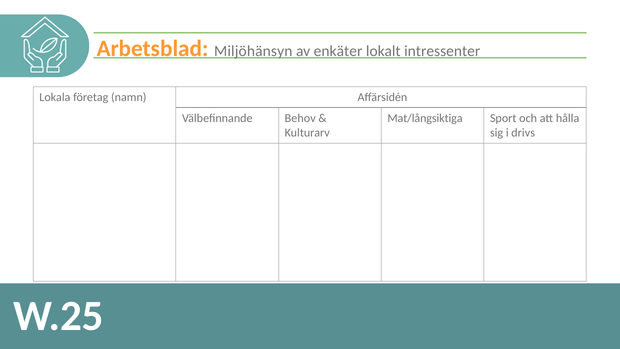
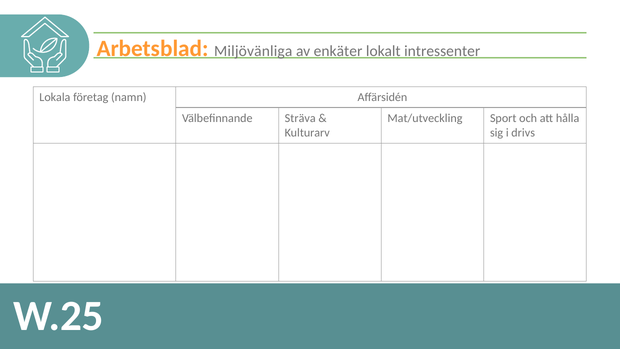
Miljöhänsyn: Miljöhänsyn -> Miljövänliga (253, 51)
Behov: Behov -> Sträva (300, 118)
Mat/långsiktiga: Mat/långsiktiga -> Mat/utveckling (425, 118)
